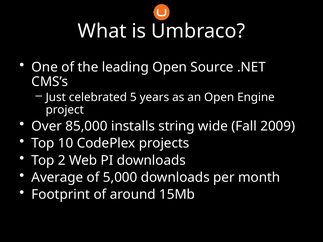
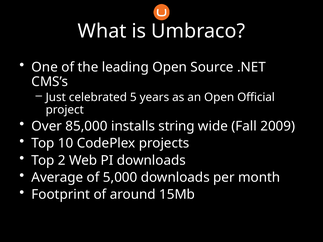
Engine: Engine -> Official (256, 97)
